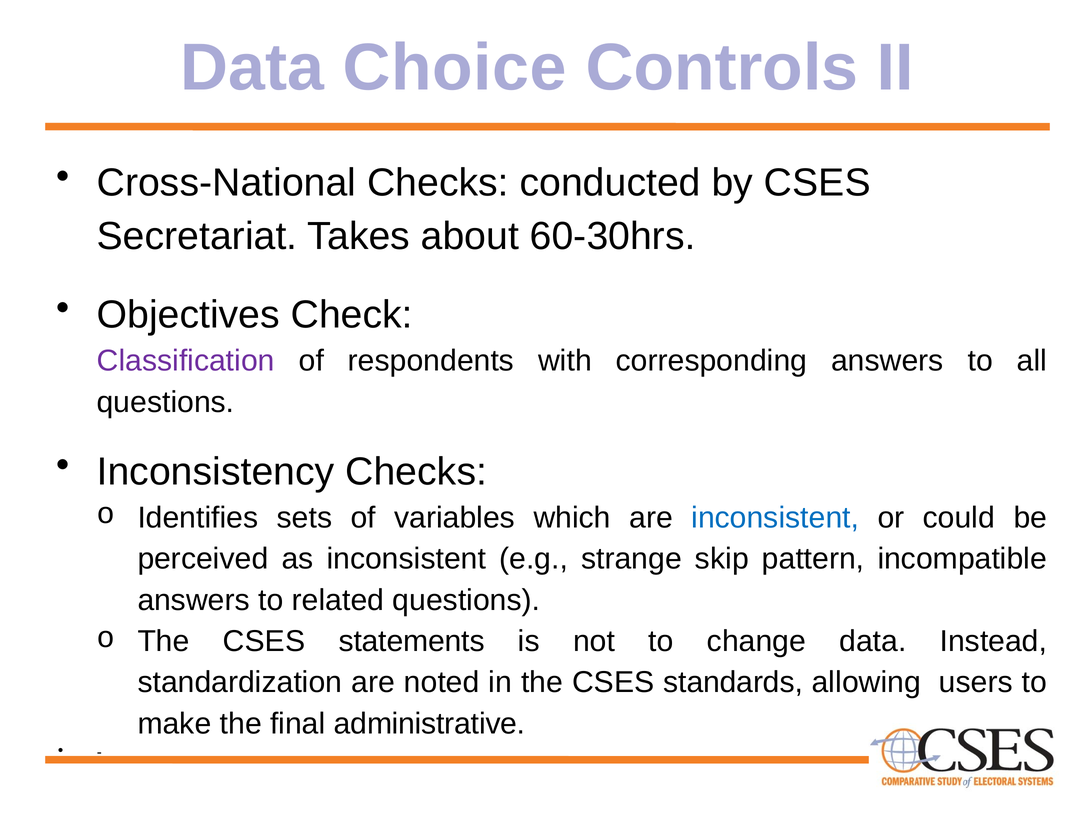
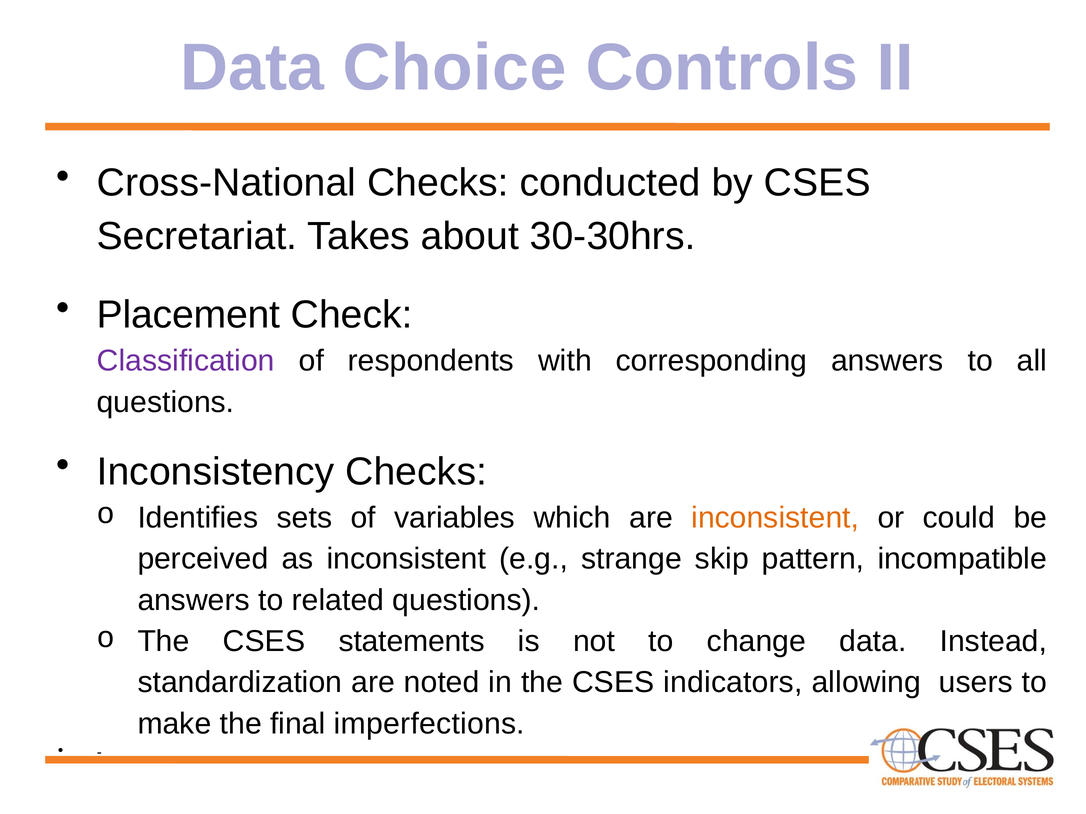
60-30hrs: 60-30hrs -> 30-30hrs (613, 237)
Objectives: Objectives -> Placement (188, 315)
inconsistent colour: blue -> orange (775, 518)
standards: standards -> indicators (733, 683)
administrative: administrative -> imperfections (429, 724)
